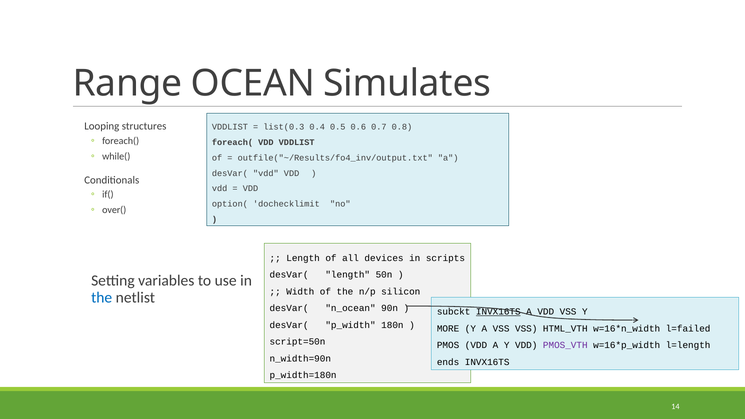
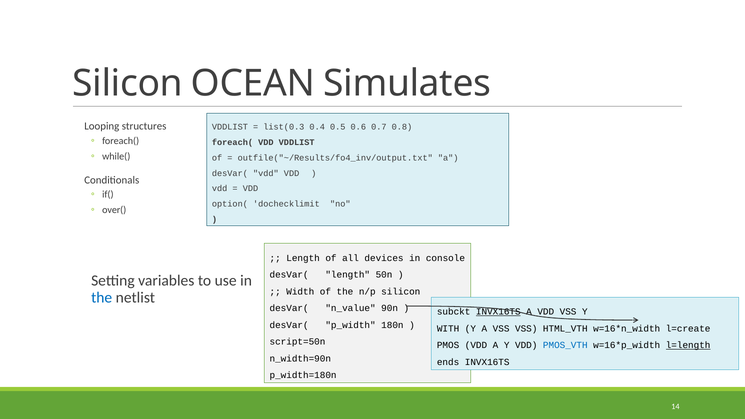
Range: Range -> Silicon (128, 83)
scripts: scripts -> console (445, 258)
n_ocean: n_ocean -> n_value (351, 308)
MORE: MORE -> WITH (448, 329)
l=failed: l=failed -> l=create (688, 329)
PMOS_VTH colour: purple -> blue (565, 345)
l=length underline: none -> present (688, 345)
